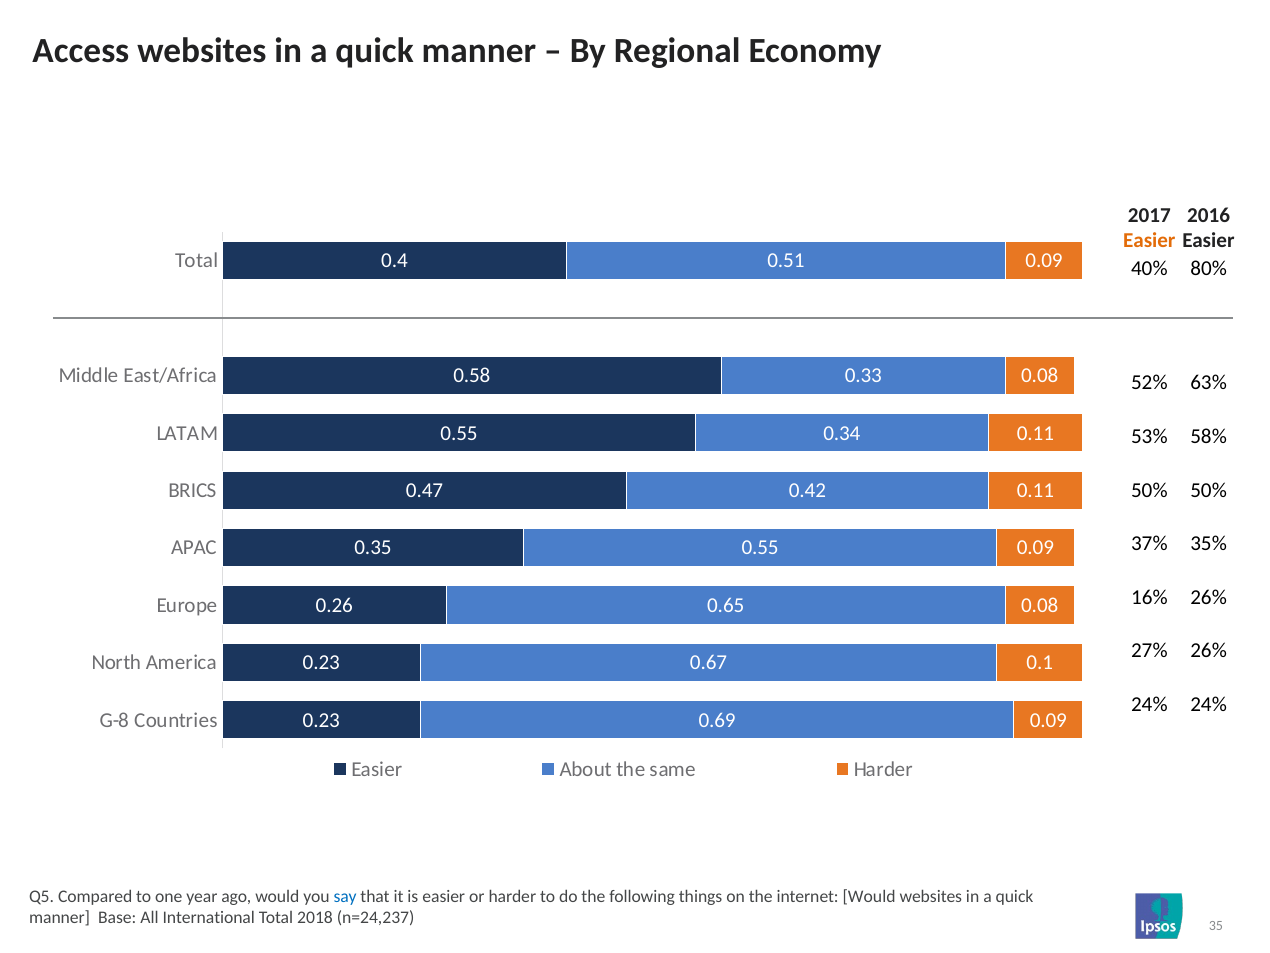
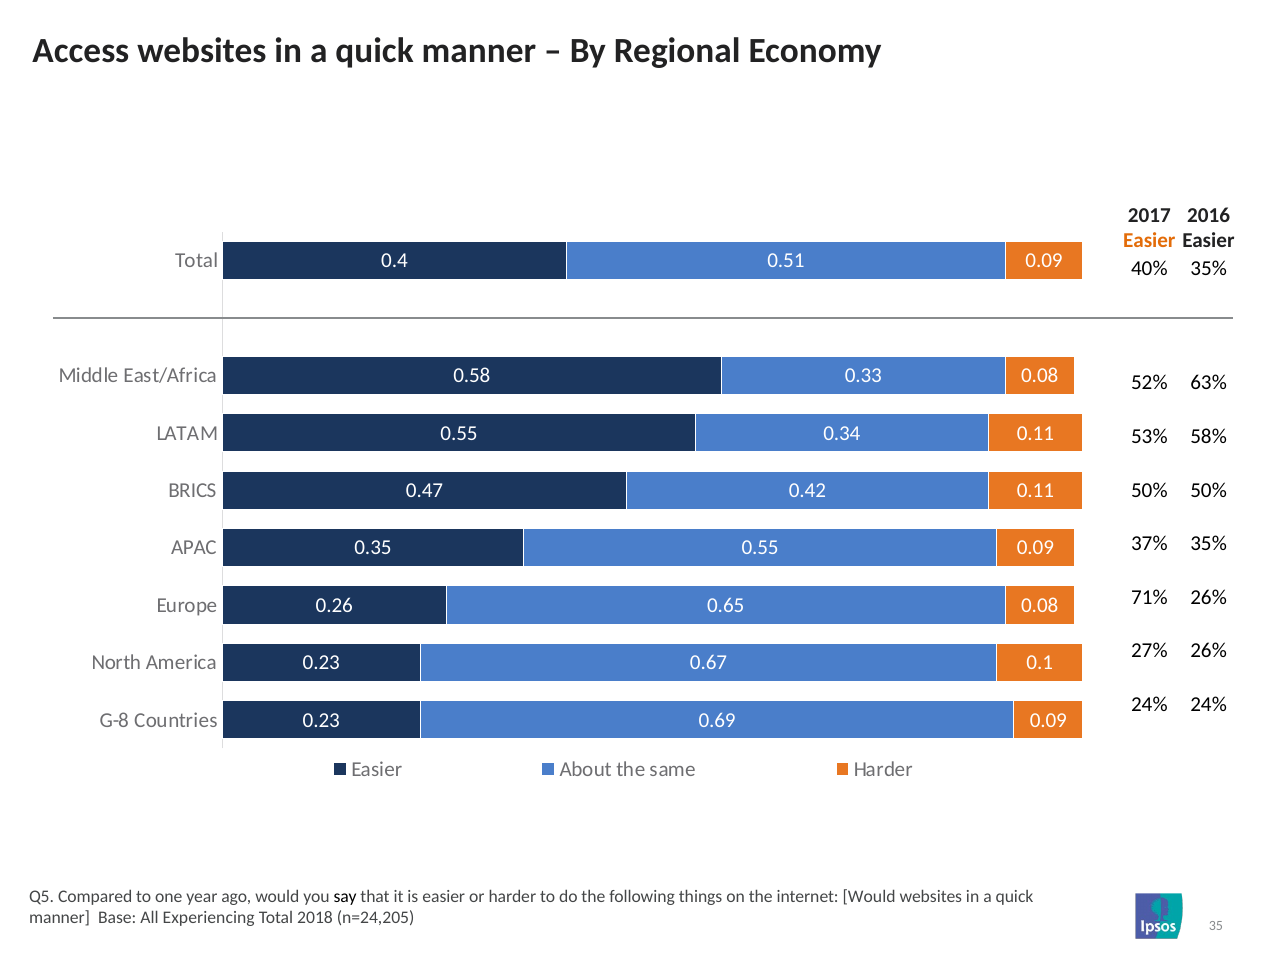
40% 80%: 80% -> 35% (1209, 268)
16%: 16% -> 71% (1149, 597)
say colour: blue -> black (345, 897)
International: International -> Experiencing (209, 917)
n=24,237: n=24,237 -> n=24,205 (376, 917)
